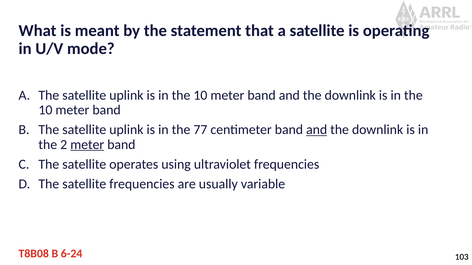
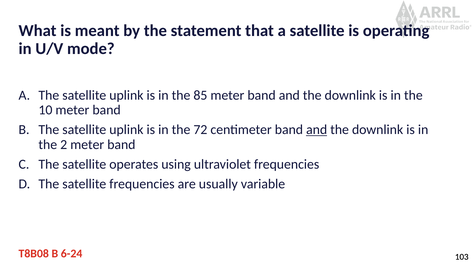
10: 10 -> 85 (200, 95)
77: 77 -> 72 (200, 130)
meter underline: present -> none (87, 145)
